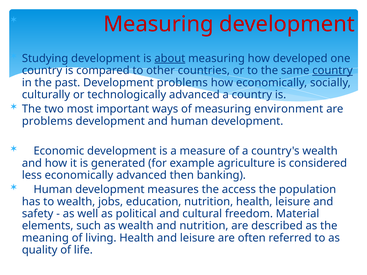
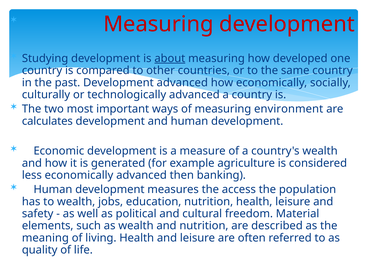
country underline: present -> none (332, 71)
Development problems: problems -> advanced (182, 83)
problems: problems -> calculates (47, 121)
